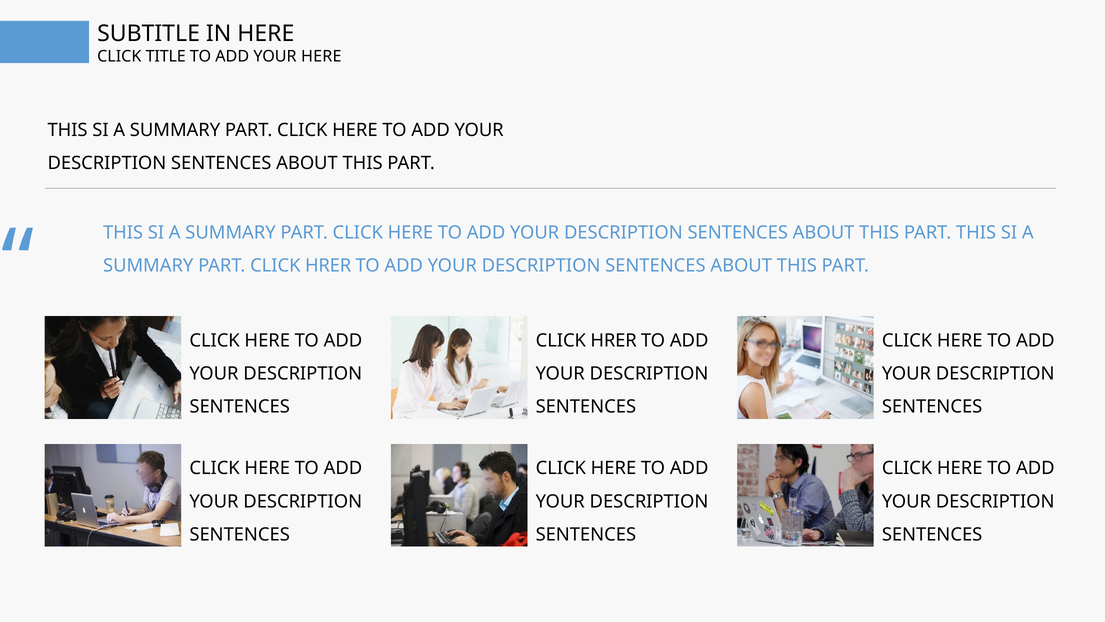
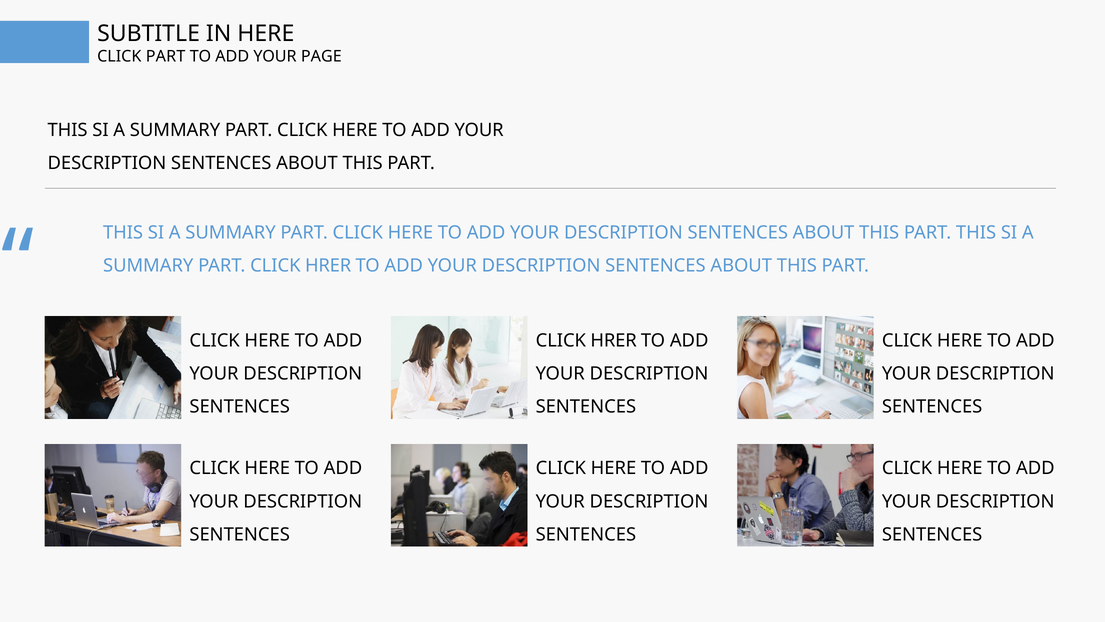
CLICK TITLE: TITLE -> PART (166, 57)
YOUR HERE: HERE -> PAGE (321, 57)
